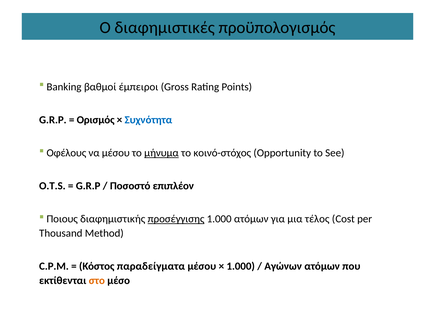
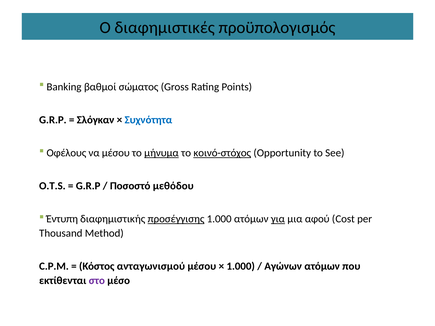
έμπειροι: έμπειροι -> σώματος (139, 87)
Ορισμός: Ορισμός -> Σλόγκαν (96, 120)
κοινό-στόχος underline: none -> present (222, 153)
επιπλέον: επιπλέον -> μεθόδου (173, 186)
Ποιους: Ποιους -> Έντυπη (62, 219)
για underline: none -> present (278, 219)
τέλος: τέλος -> αφού (317, 219)
παραδείγματα: παραδείγματα -> ανταγωνισμού (151, 267)
στο colour: orange -> purple (97, 281)
